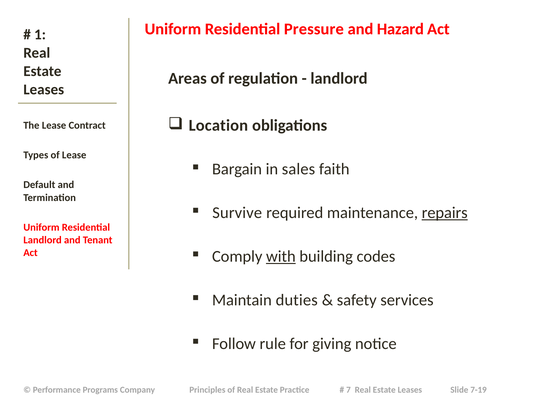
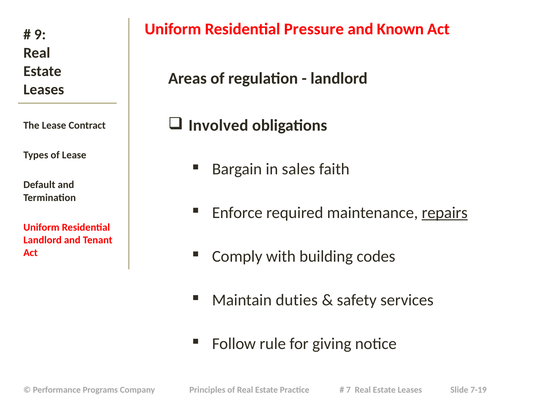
Hazard: Hazard -> Known (400, 29)
1: 1 -> 9 (40, 34)
Location: Location -> Involved (218, 126)
Survive: Survive -> Enforce (237, 213)
with underline: present -> none (281, 257)
